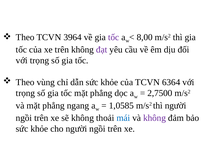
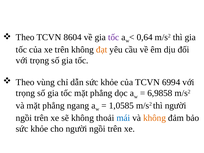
3964: 3964 -> 8604 (73, 37)
8,00: 8,00 -> 0,64 (145, 37)
đạt colour: purple -> orange (102, 50)
6364: 6364 -> 6994 (171, 82)
2,7500: 2,7500 -> 6,9858 (160, 93)
không colour: purple -> orange (155, 118)
